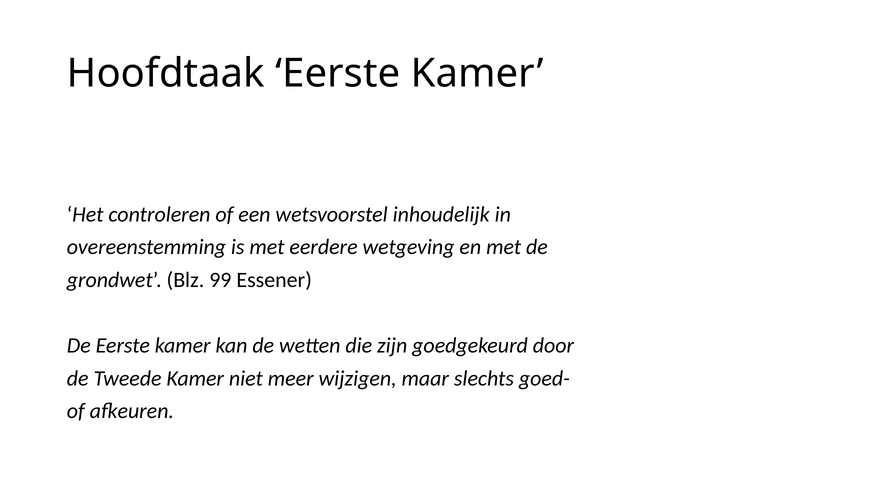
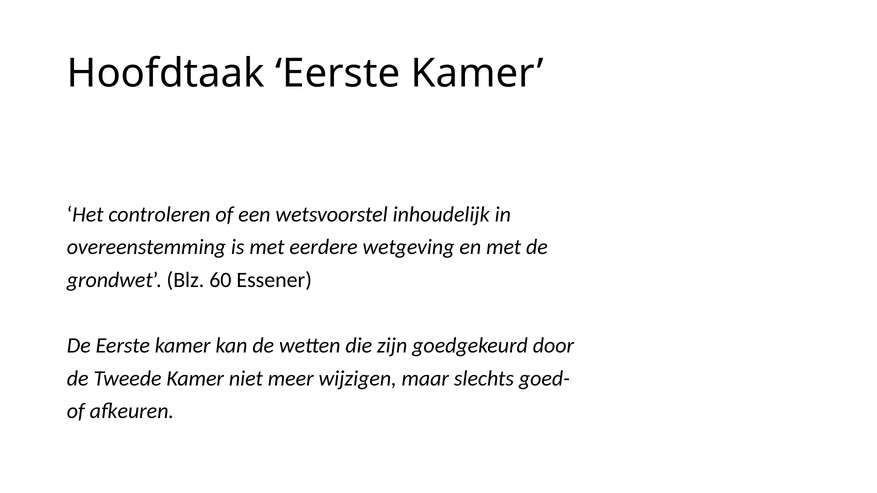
99: 99 -> 60 (220, 280)
